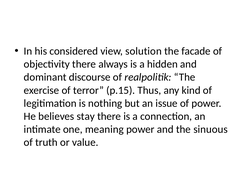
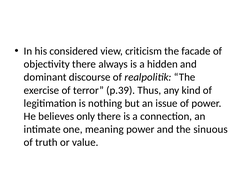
solution: solution -> criticism (144, 51)
p.15: p.15 -> p.39 (121, 90)
stay: stay -> only (86, 116)
